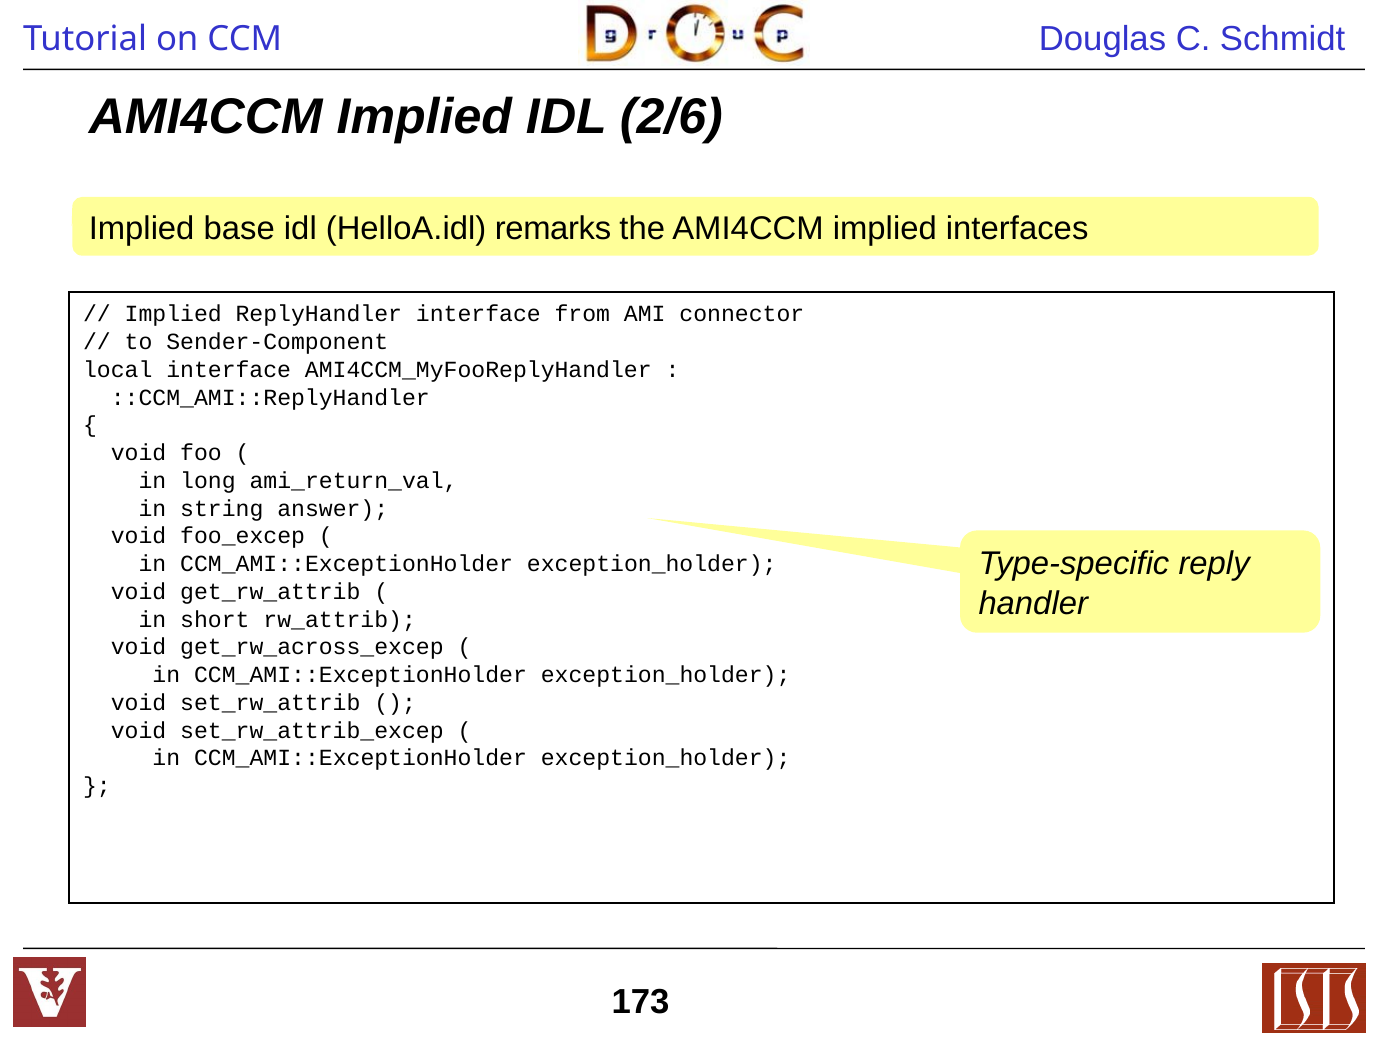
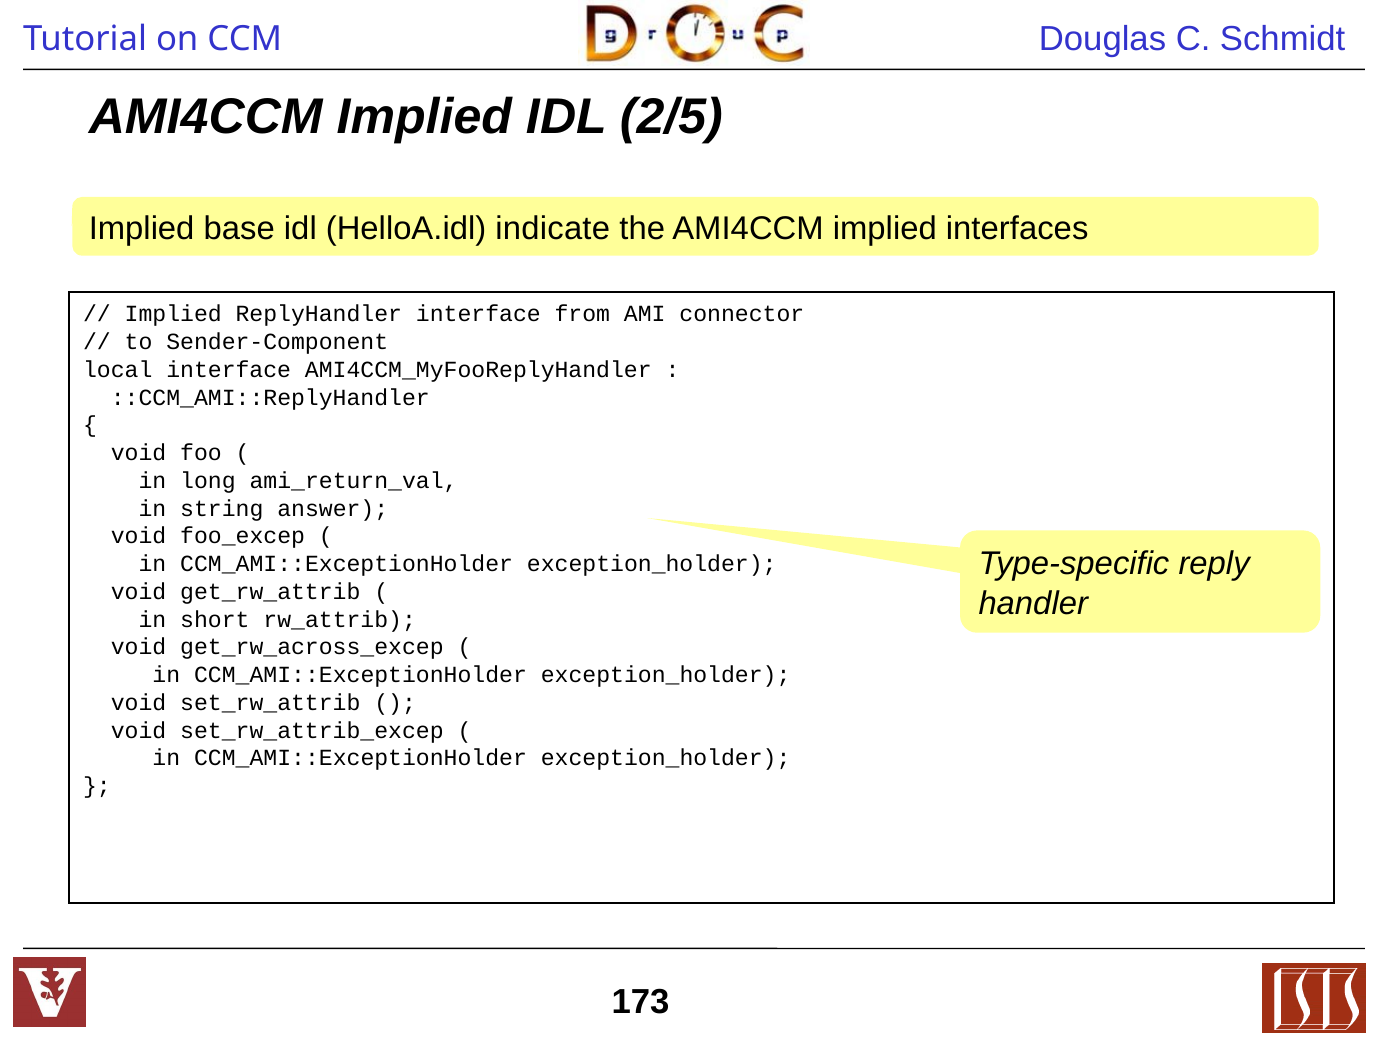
2/6: 2/6 -> 2/5 (671, 117)
remarks: remarks -> indicate (553, 229)
